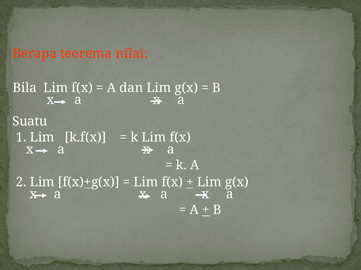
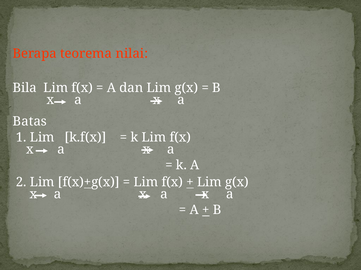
Suatu: Suatu -> Batas (30, 122)
